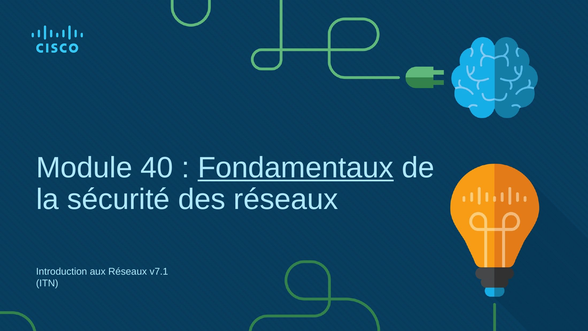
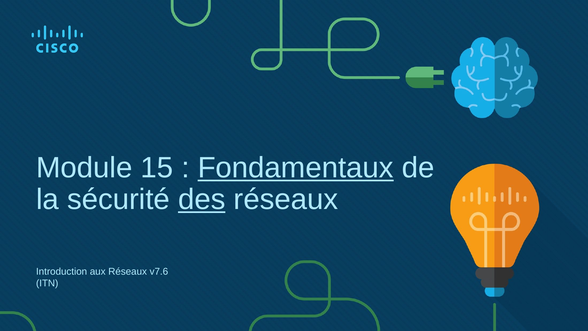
40: 40 -> 15 (157, 168)
des underline: none -> present (202, 199)
v7.1: v7.1 -> v7.6 (159, 271)
